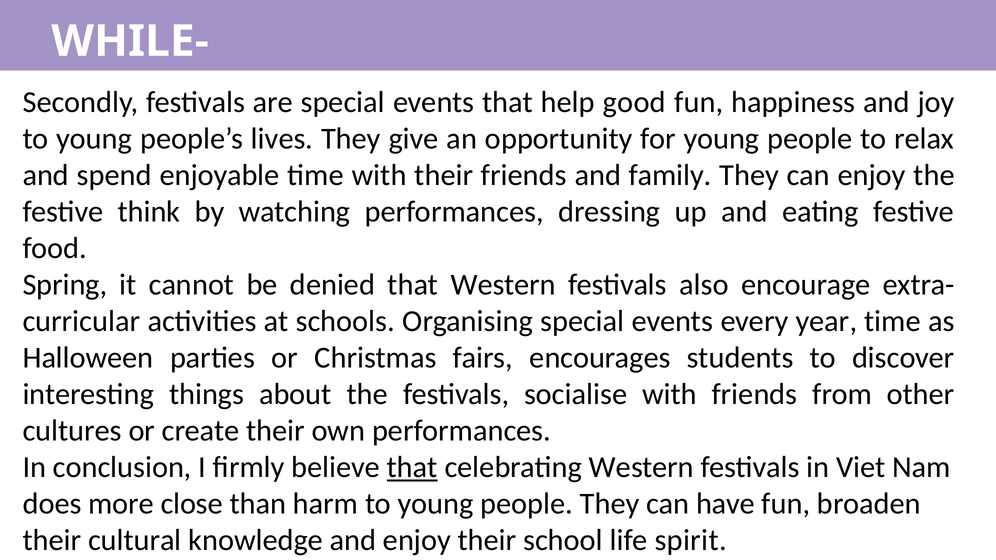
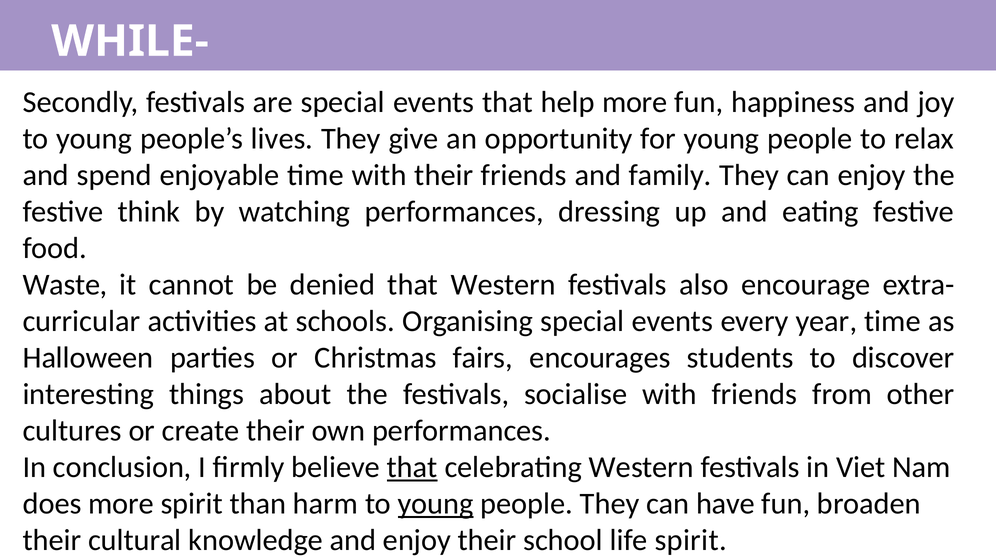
help good: good -> more (635, 102)
Spring: Spring -> Waste (65, 285)
more close: close -> spirit (192, 504)
young underline: none -> present (436, 504)
